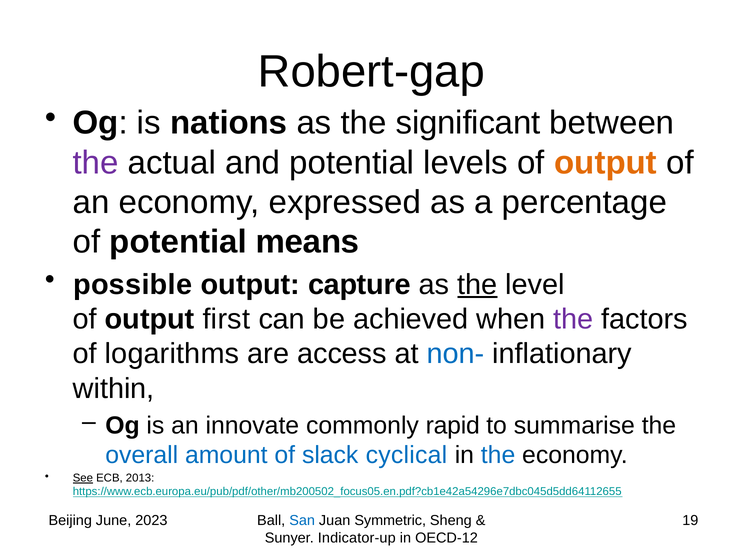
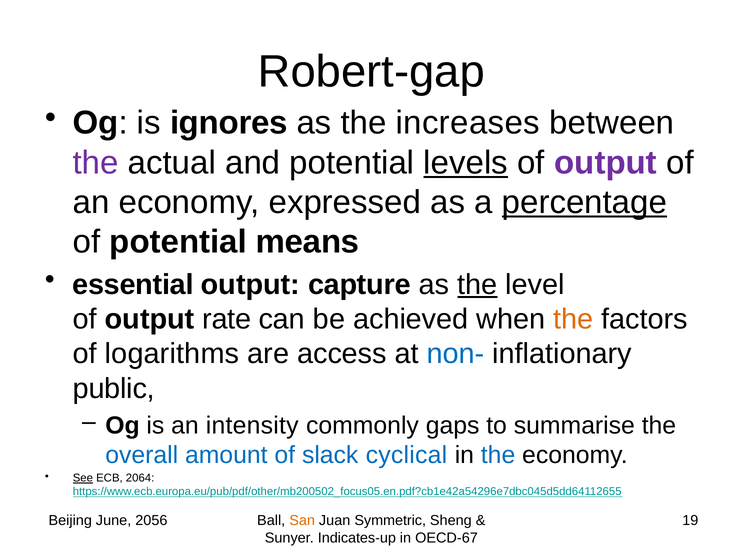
nations: nations -> ignores (229, 123)
significant: significant -> increases (468, 123)
levels underline: none -> present (466, 163)
output colour: orange -> purple (606, 163)
percentage underline: none -> present (584, 202)
possible: possible -> essential (133, 285)
first: first -> rate (227, 319)
the colour: purple -> orange (573, 319)
within: within -> public (114, 389)
innovate: innovate -> intensity (252, 426)
rapid: rapid -> gaps (453, 426)
2013: 2013 -> 2064 (140, 478)
2023: 2023 -> 2056 (151, 521)
San colour: blue -> orange (302, 521)
Indicator-up: Indicator-up -> Indicates-up (357, 538)
OECD-12: OECD-12 -> OECD-67 (447, 538)
